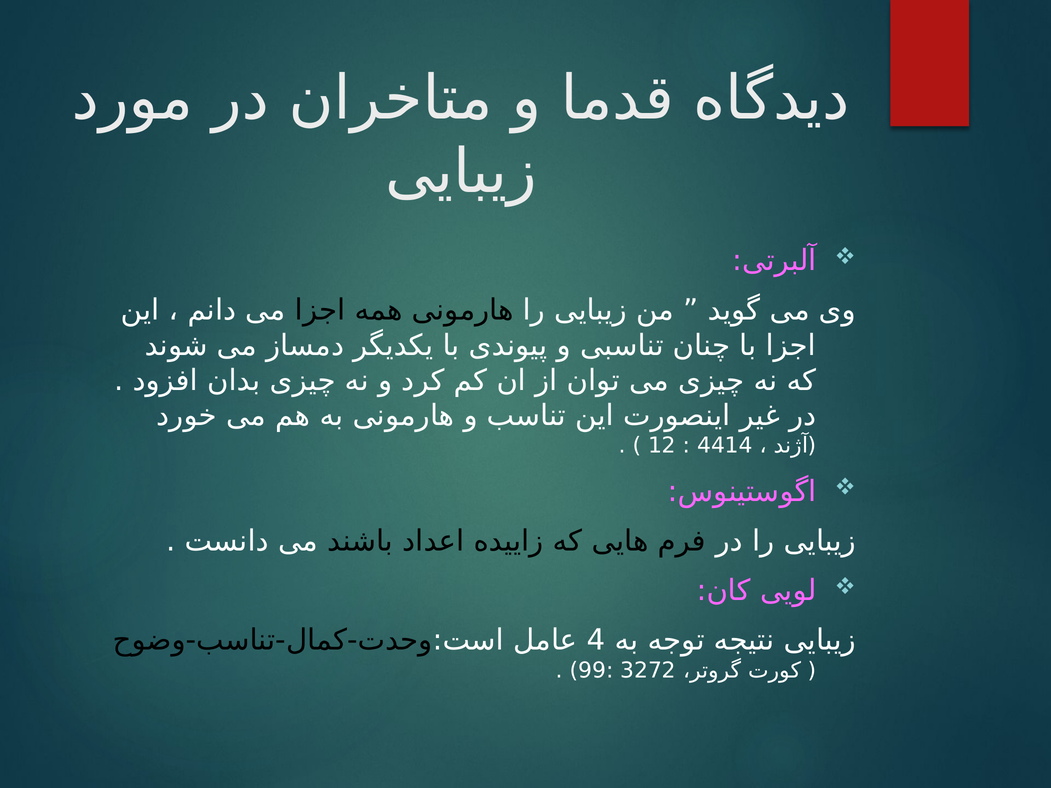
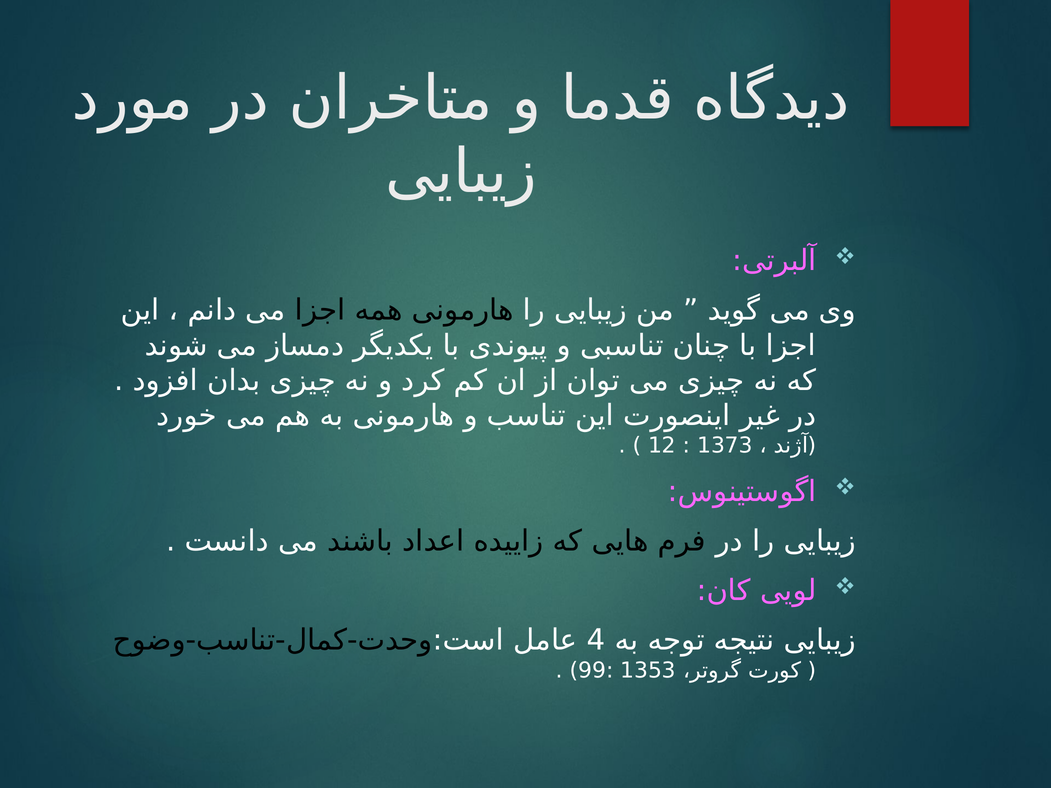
4414: 4414 -> 1373 (725, 446)
3272: 3272 -> 1353 (648, 671)
